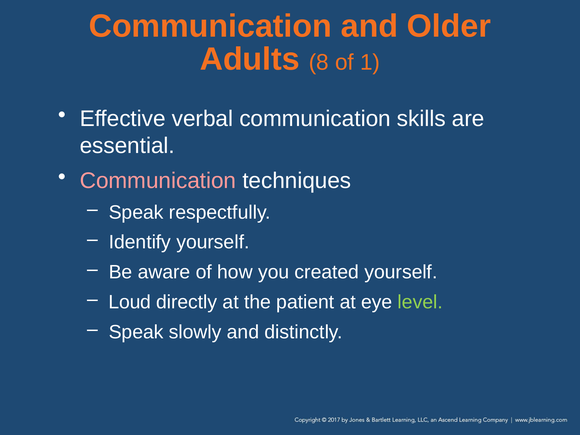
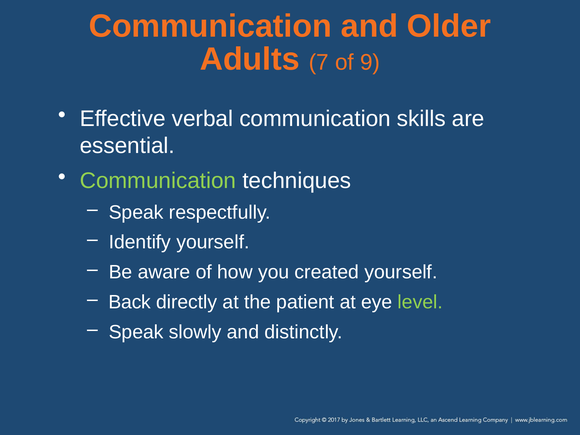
8: 8 -> 7 (319, 62)
1: 1 -> 9 (370, 62)
Communication colour: pink -> light green (158, 181)
Loud: Loud -> Back (130, 302)
